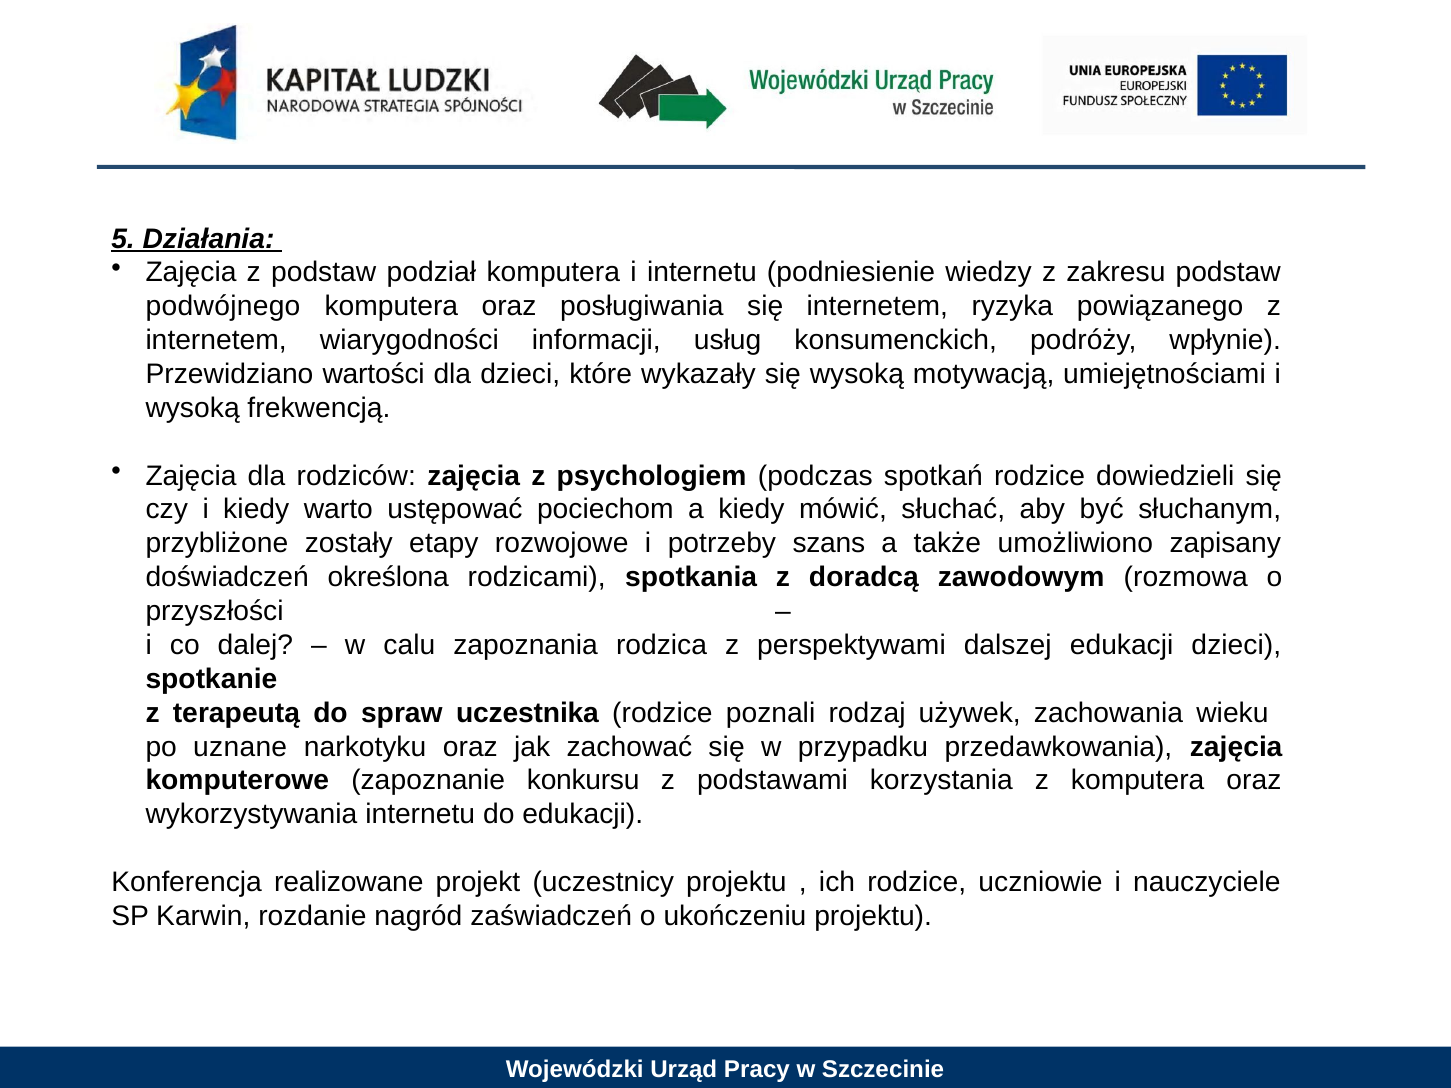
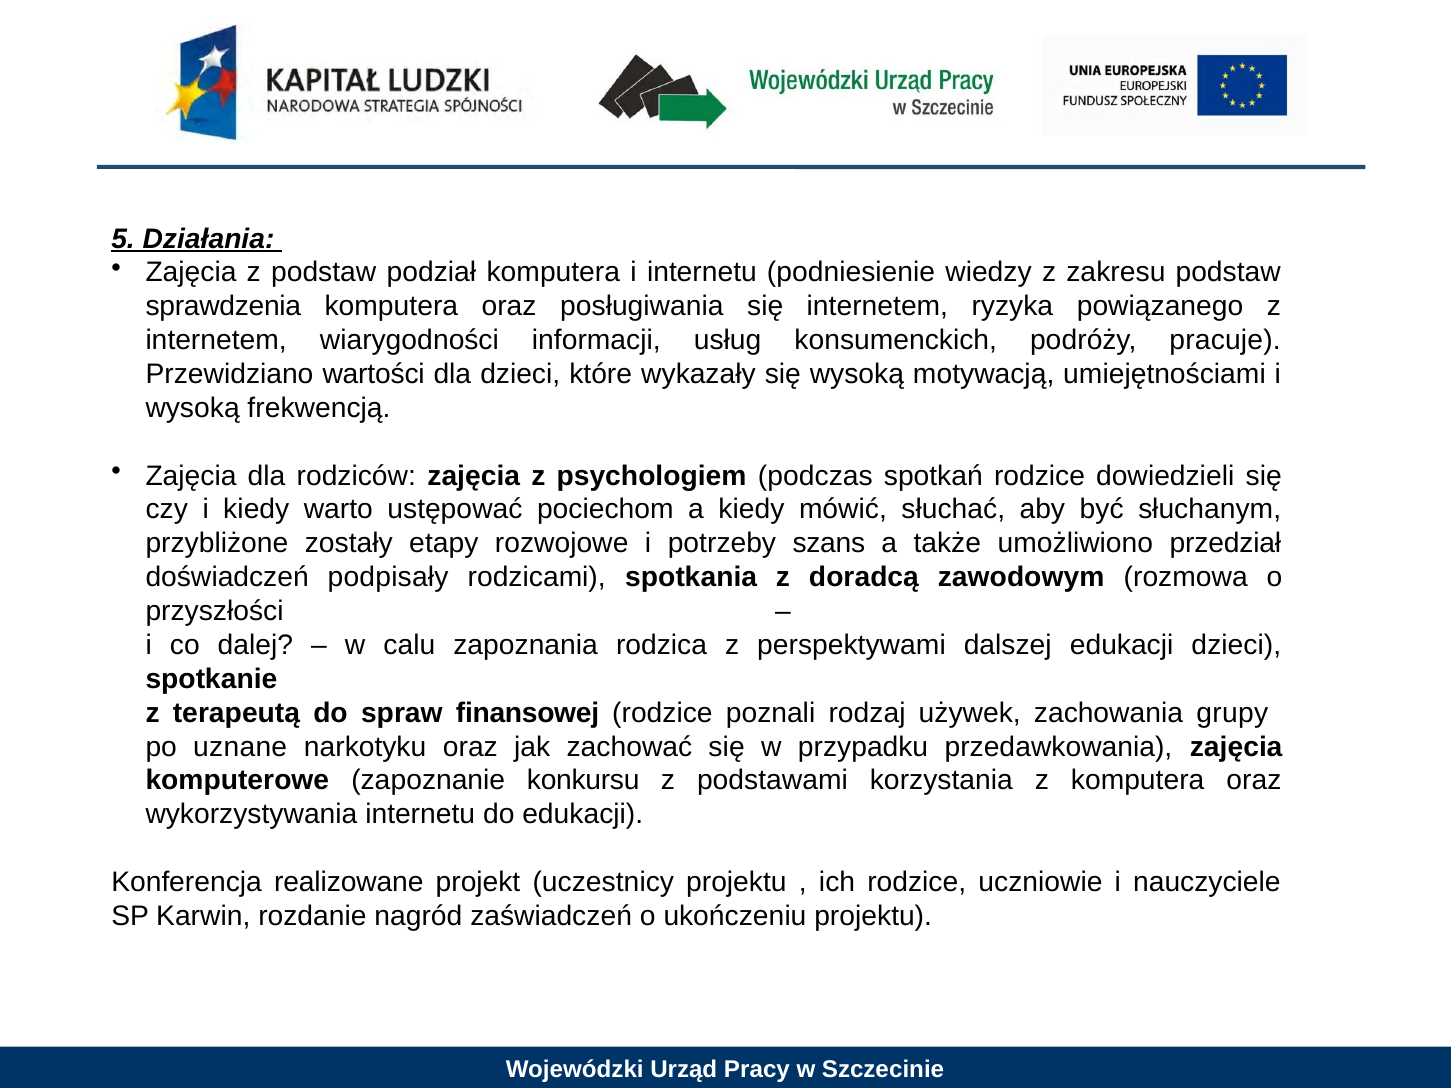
podwójnego: podwójnego -> sprawdzenia (223, 307)
wpłynie: wpłynie -> pracuje (1225, 340)
zapisany: zapisany -> przedział (1225, 544)
określona: określona -> podpisały (388, 578)
uczestnika: uczestnika -> finansowej (528, 713)
wieku: wieku -> grupy (1232, 713)
